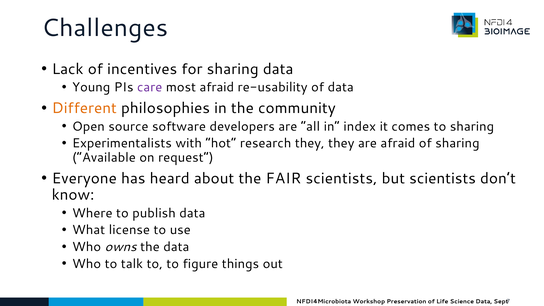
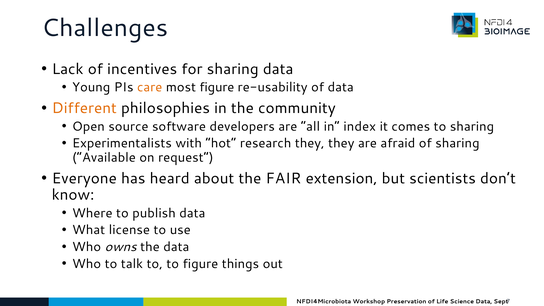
care colour: purple -> orange (150, 87)
most afraid: afraid -> figure (217, 87)
FAIR scientists: scientists -> extension (342, 178)
